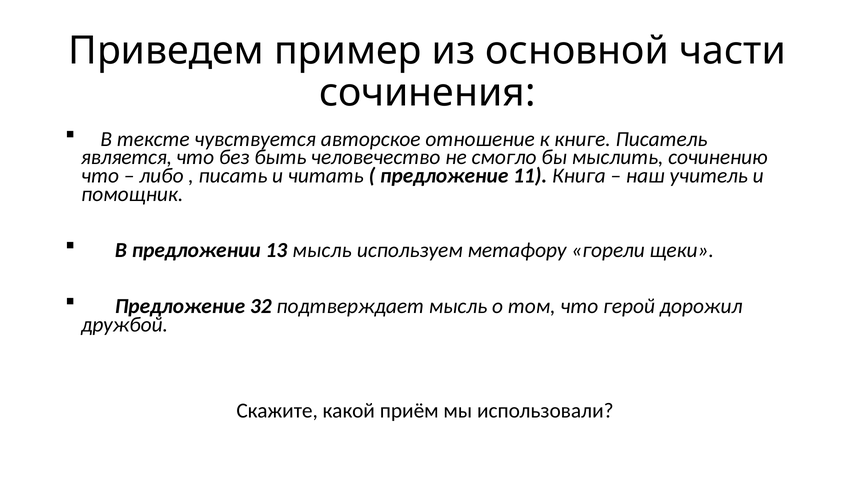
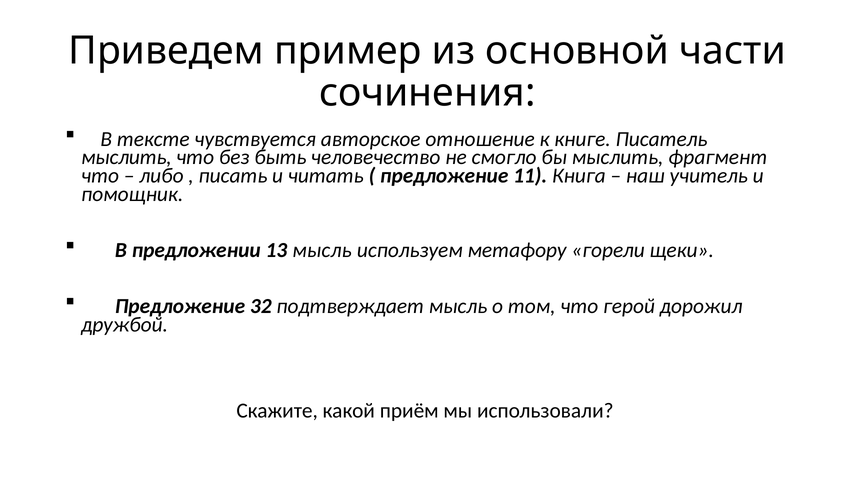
является: является -> мыслить (126, 157)
сочинению: сочинению -> фрагмент (718, 157)
